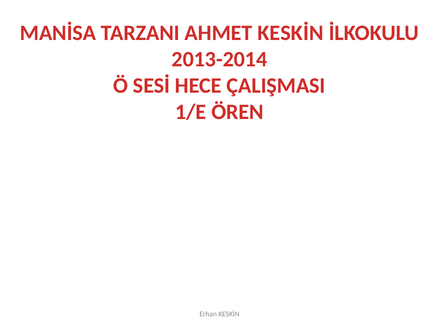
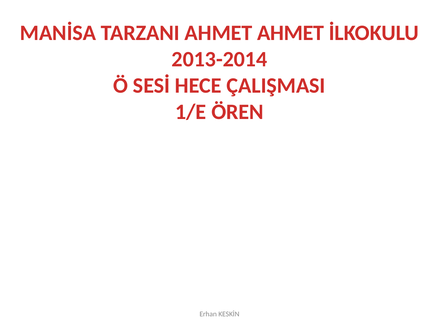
AHMET KESKİN: KESKİN -> AHMET (291, 33)
